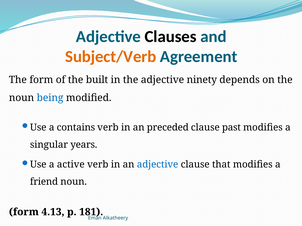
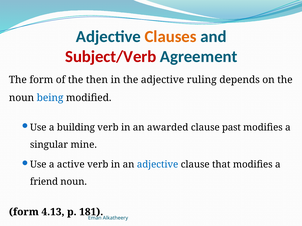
Clauses colour: black -> orange (171, 37)
Subject/Verb colour: orange -> red (111, 57)
built: built -> then (97, 80)
ninety: ninety -> ruling (202, 80)
contains: contains -> building (76, 128)
preceded: preceded -> awarded (168, 128)
years: years -> mine (84, 145)
